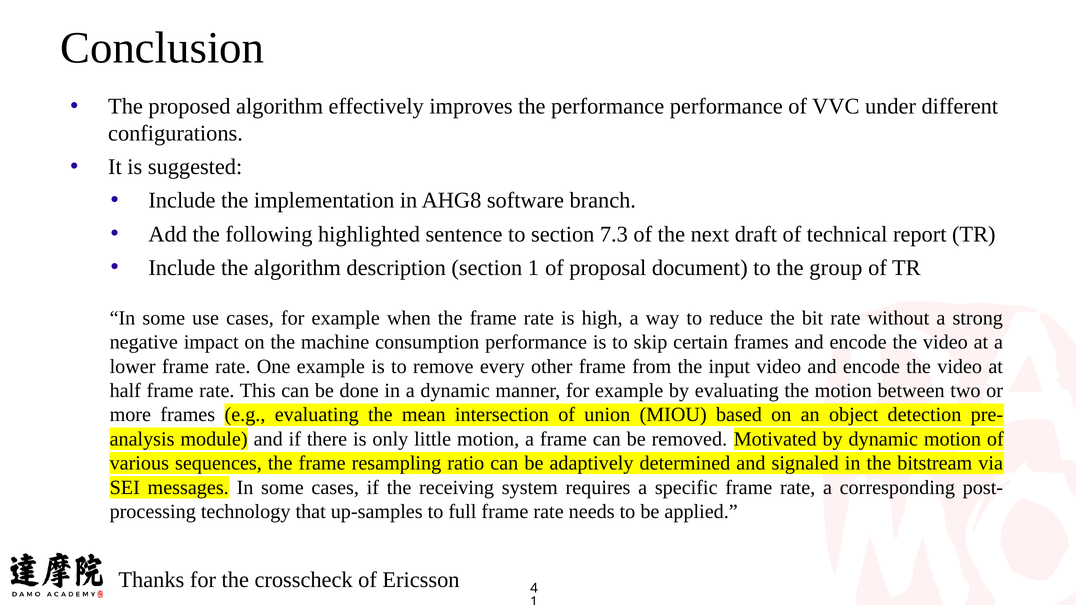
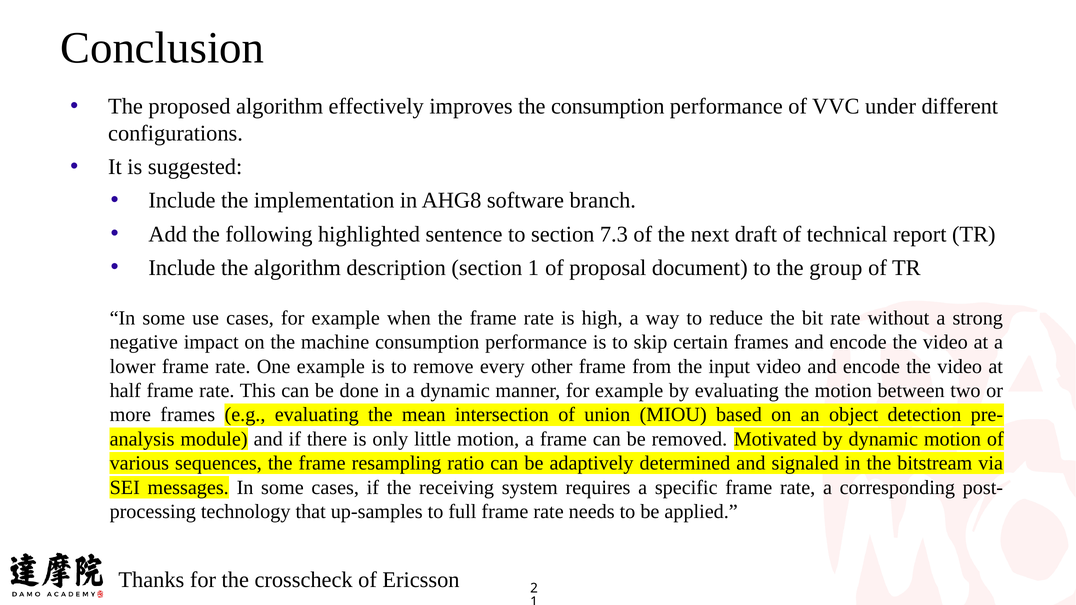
the performance: performance -> consumption (608, 107)
4: 4 -> 2 (534, 588)
